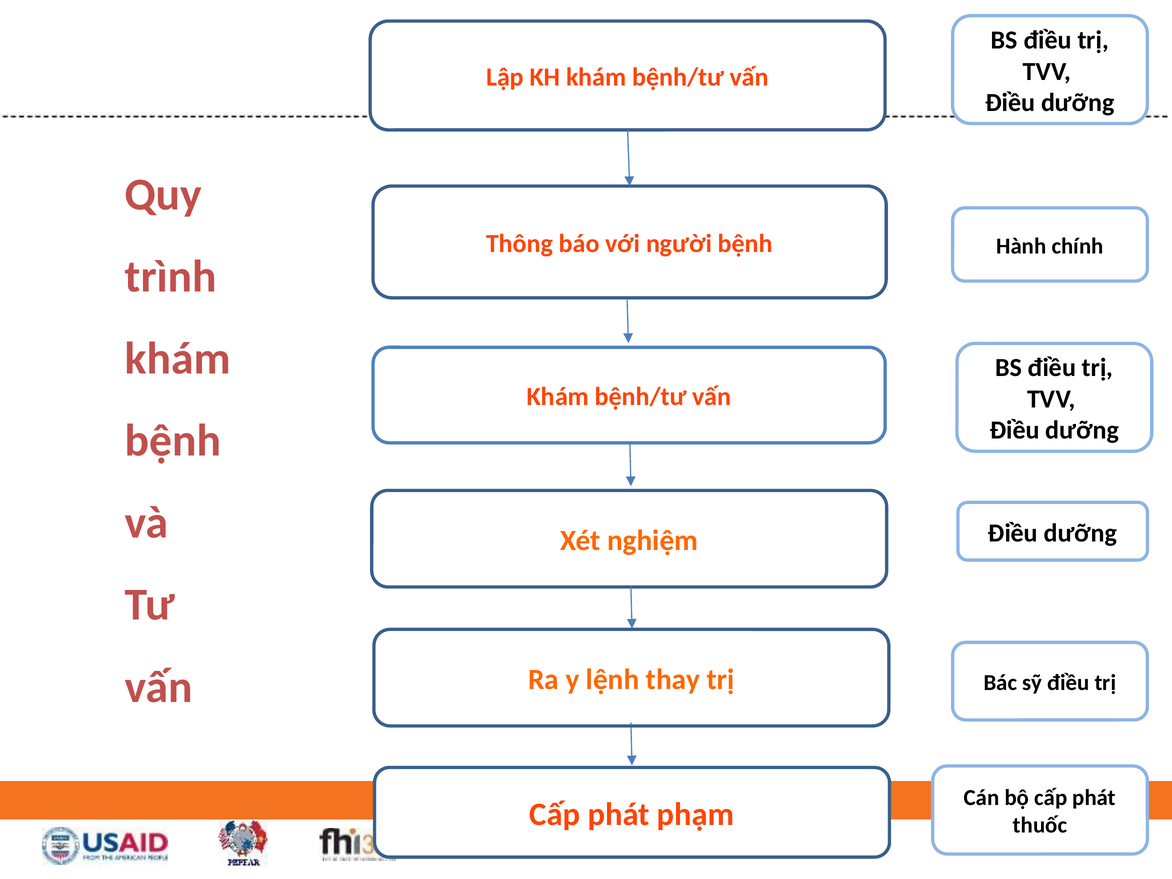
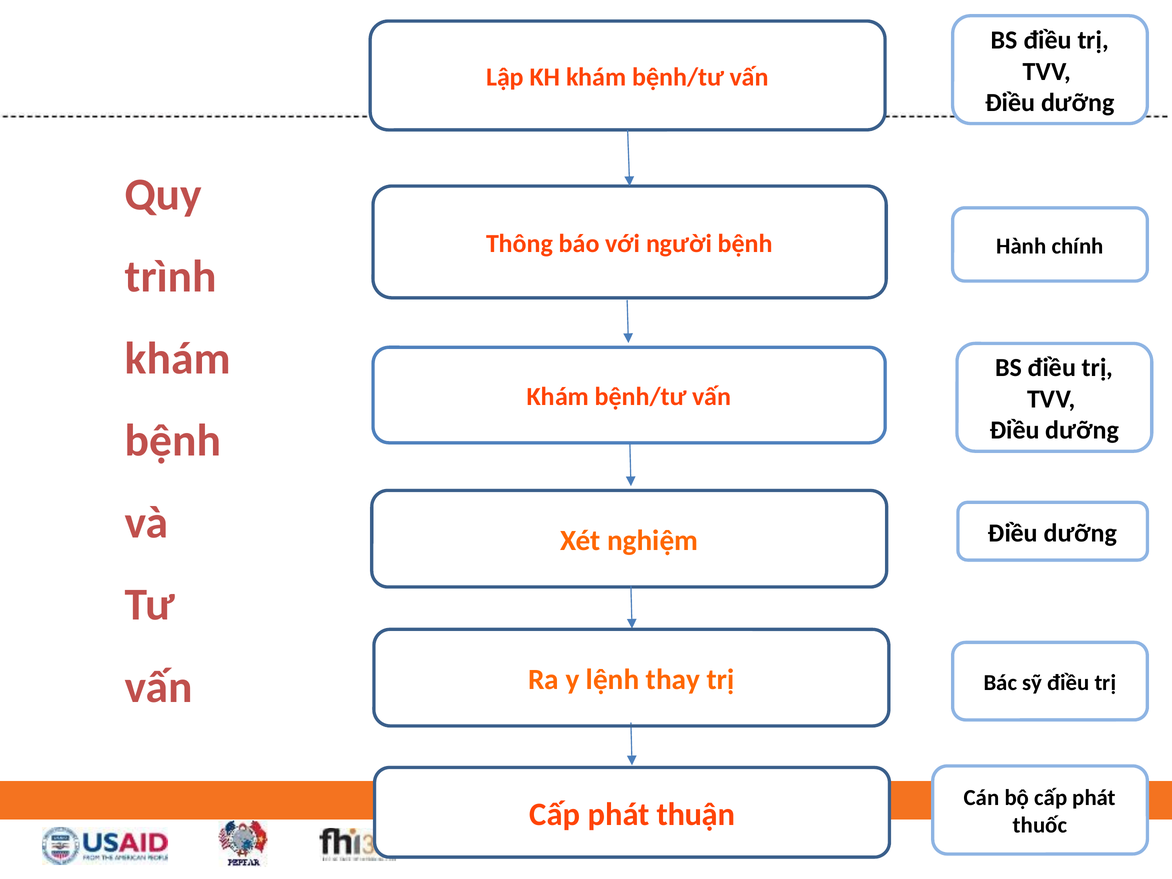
phạm: phạm -> thuận (696, 815)
